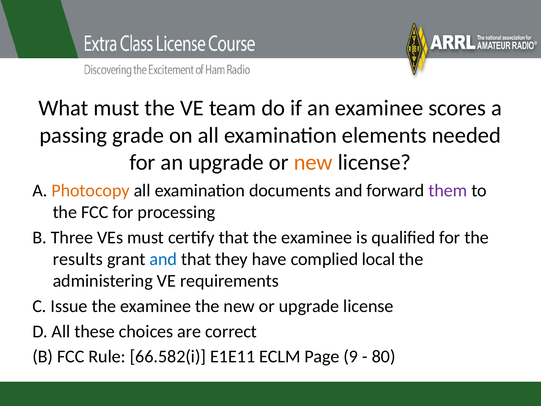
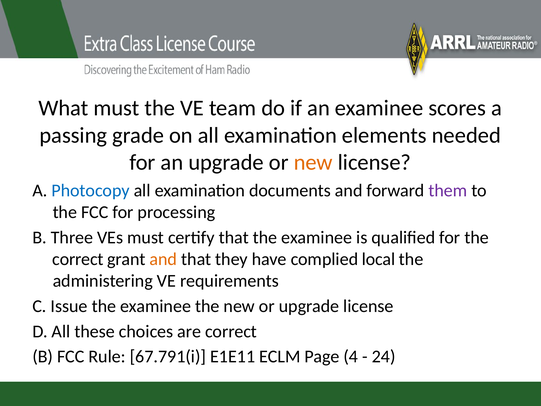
Photocopy colour: orange -> blue (91, 191)
results: results -> correct (78, 259)
and colour: blue -> orange (163, 259)
66.582(i: 66.582(i -> 67.791(i (168, 356)
9: 9 -> 4 (351, 356)
80: 80 -> 24 (384, 356)
